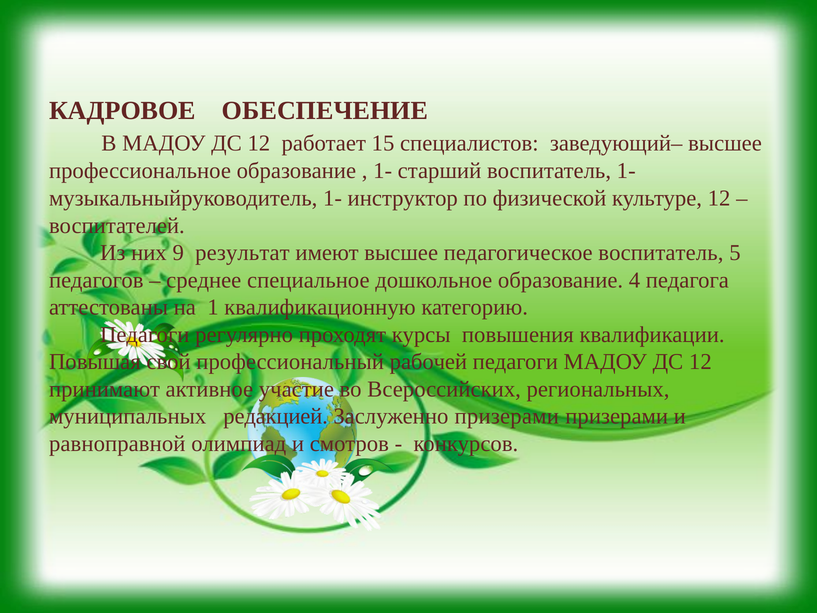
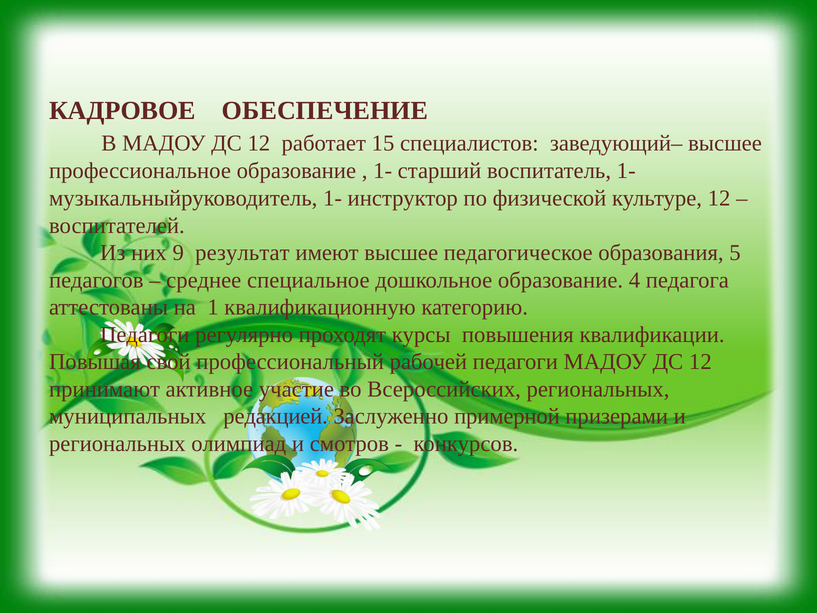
педагогическое воспитатель: воспитатель -> образования (661, 253)
Заслуженно призерами: призерами -> примерной (507, 416)
равноправной: равноправной -> региональных (117, 443)
